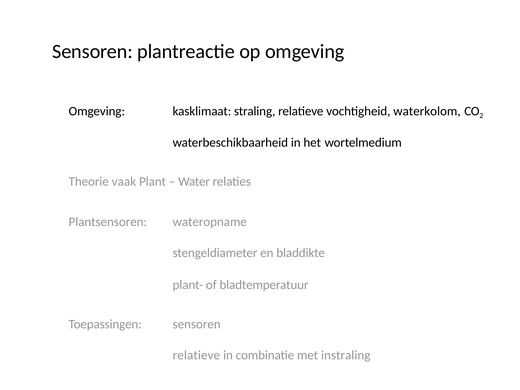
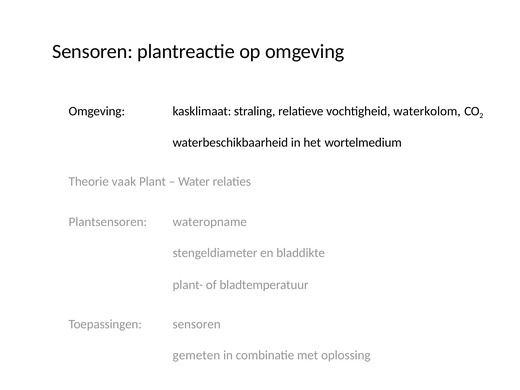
relatieve: relatieve -> gemeten (196, 355)
instraling: instraling -> oplossing (346, 355)
